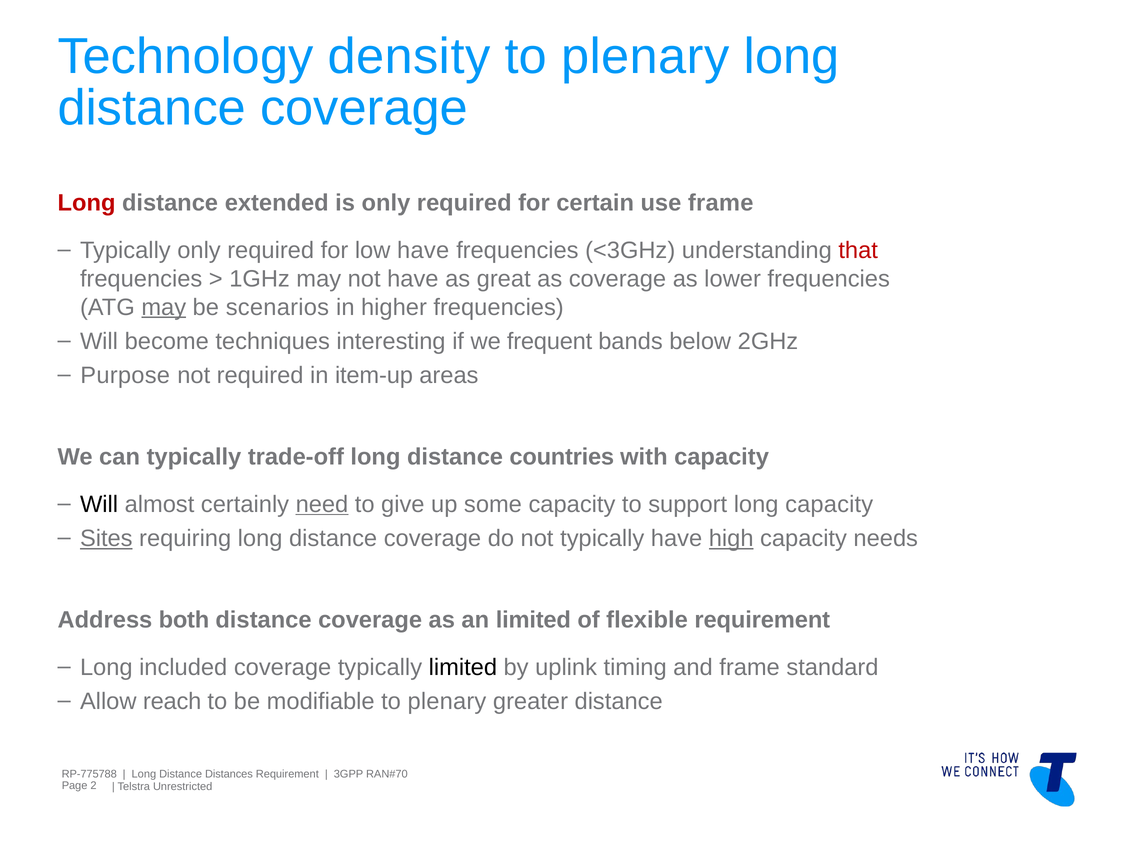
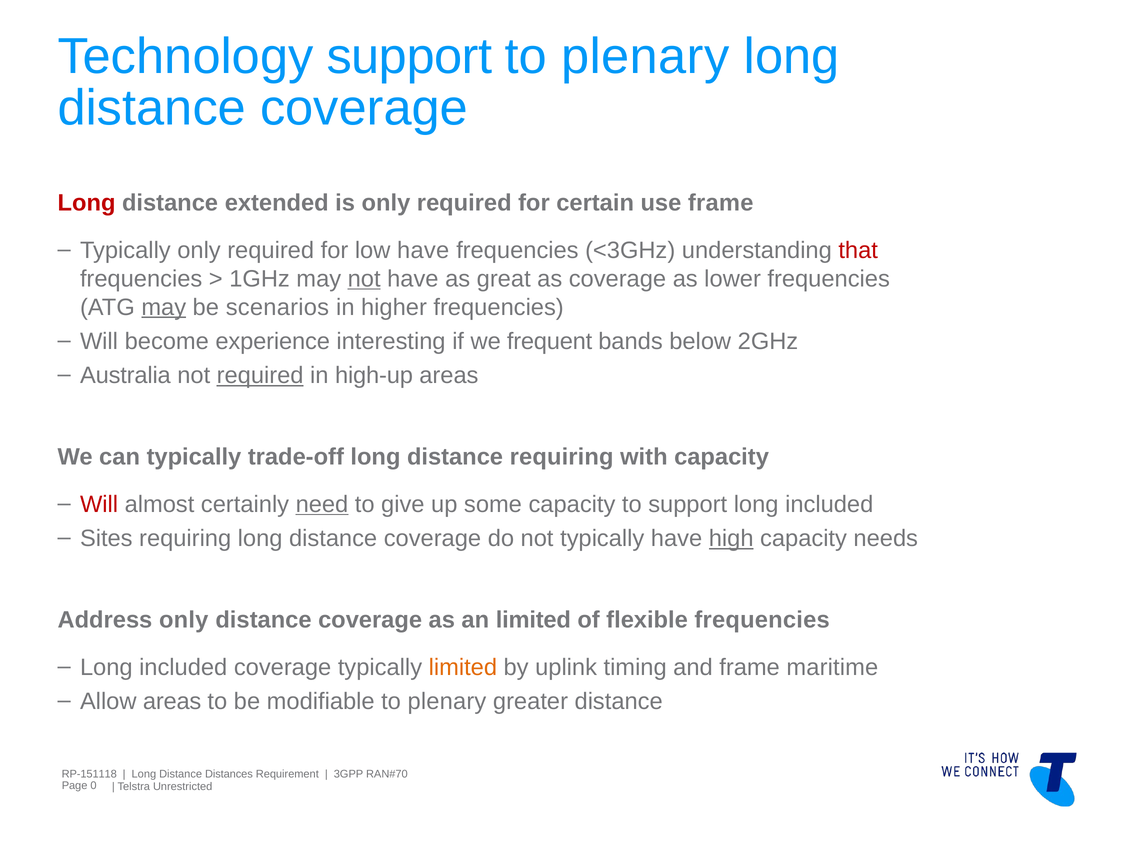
Technology density: density -> support (409, 56)
not underline: none -> present (364, 279)
techniques: techniques -> experience (273, 342)
Purpose: Purpose -> Australia (125, 376)
required underline: none -> present (260, 376)
item-up: item-up -> high-up (374, 376)
distance countries: countries -> requiring (562, 457)
Will colour: black -> red (99, 505)
support long capacity: capacity -> included (829, 505)
Sites underline: present -> none (106, 539)
Address both: both -> only (184, 620)
flexible requirement: requirement -> frequencies (762, 620)
limited colour: black -> orange (463, 668)
standard: standard -> maritime (832, 668)
Allow reach: reach -> areas (172, 702)
RP-775788: RP-775788 -> RP-151118 (89, 775)
2: 2 -> 0 (94, 786)
